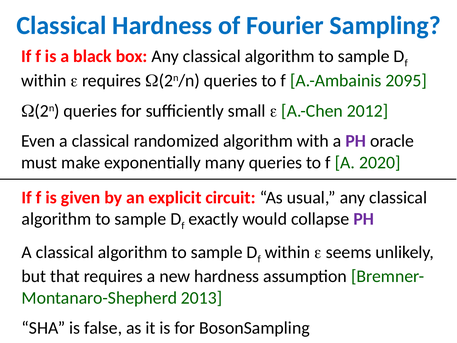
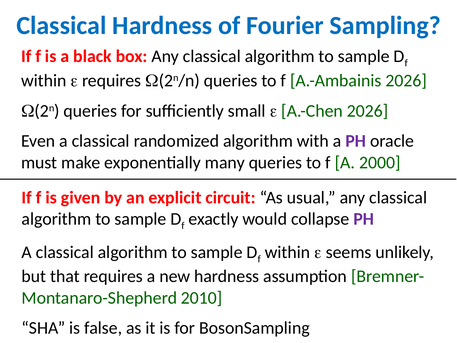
A.-Ambainis 2095: 2095 -> 2026 (406, 81)
A.-Chen 2012: 2012 -> 2026 (368, 111)
2020: 2020 -> 2000 (380, 162)
2013: 2013 -> 2010 (202, 298)
